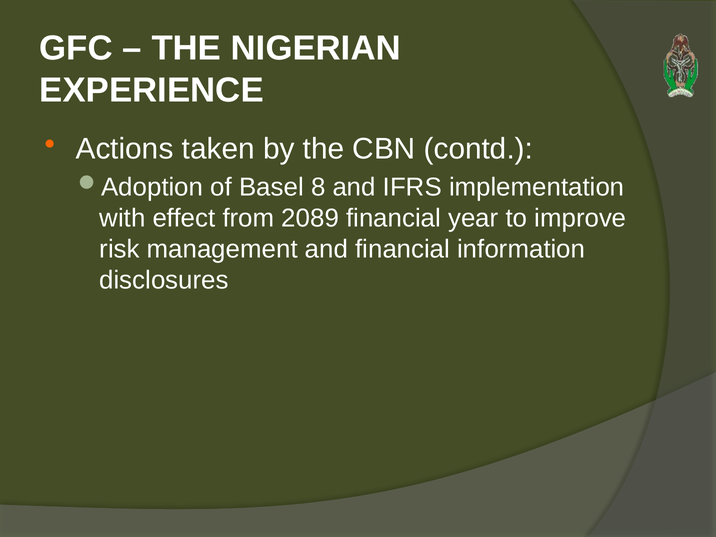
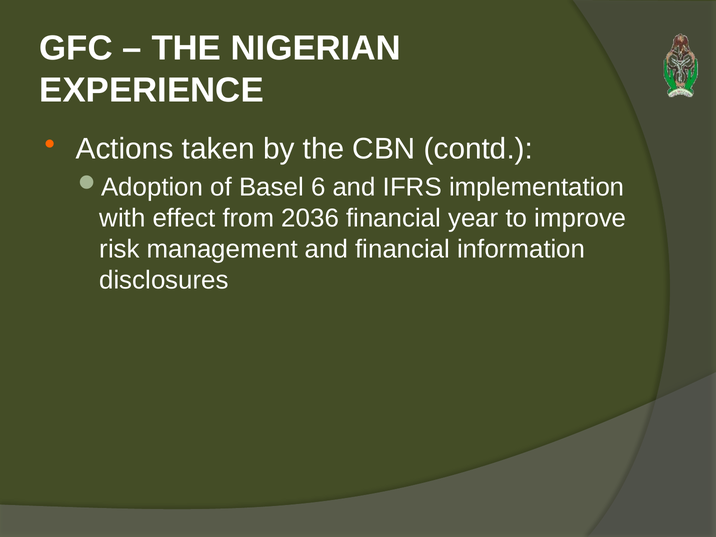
8: 8 -> 6 (318, 187)
2089: 2089 -> 2036 (310, 218)
